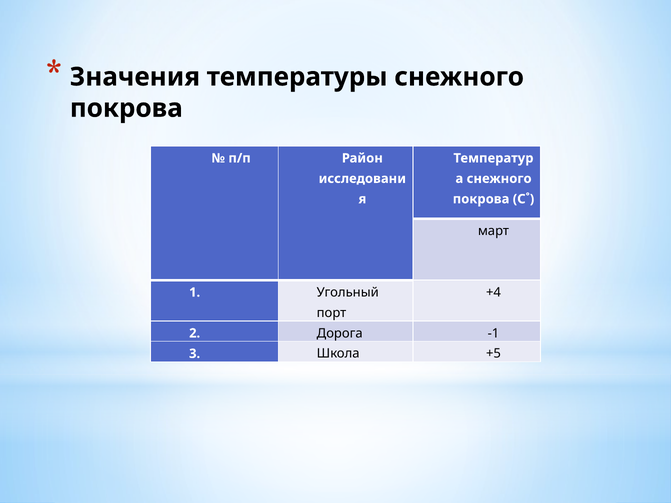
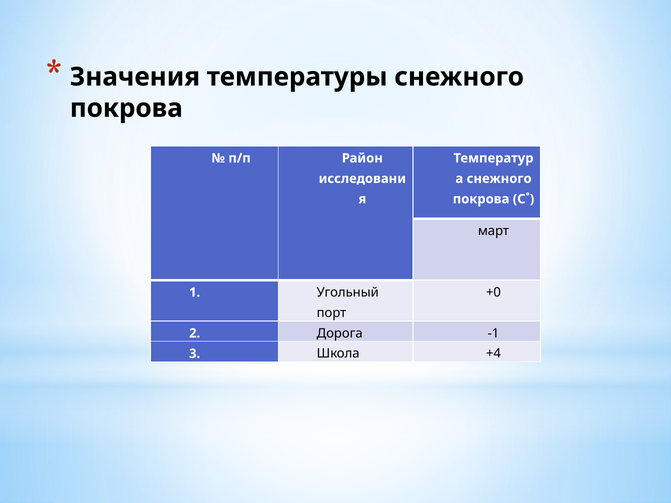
+4: +4 -> +0 (494, 293)
+5: +5 -> +4 (494, 354)
